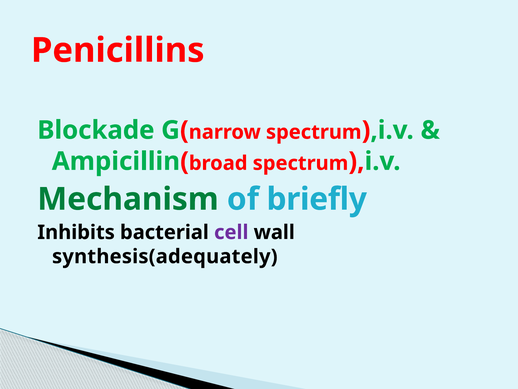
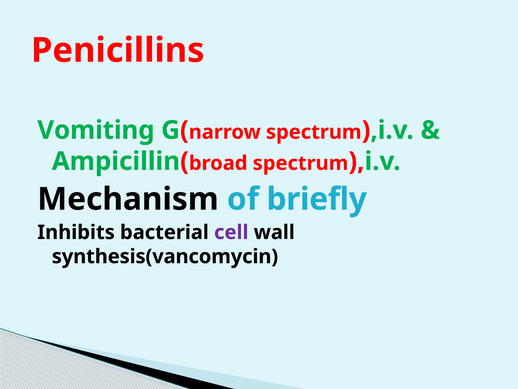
Blockade: Blockade -> Vomiting (96, 130)
Mechanism colour: green -> black (128, 199)
synthesis(adequately: synthesis(adequately -> synthesis(vancomycin (165, 256)
